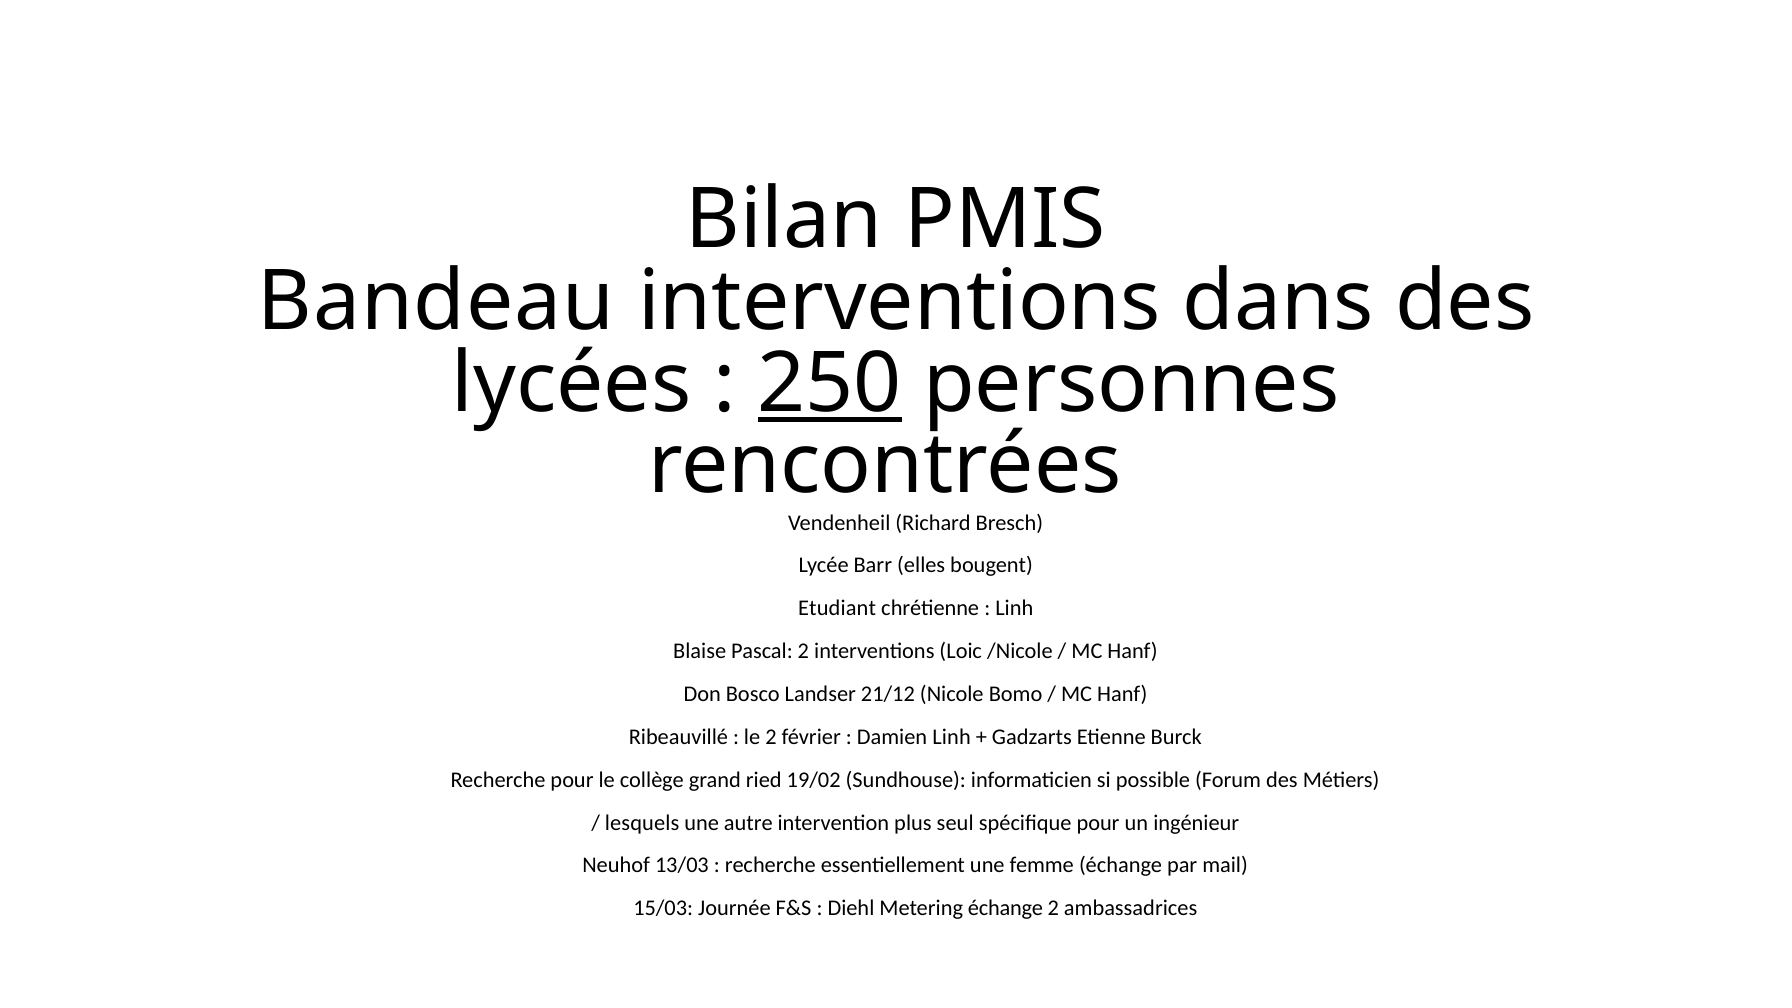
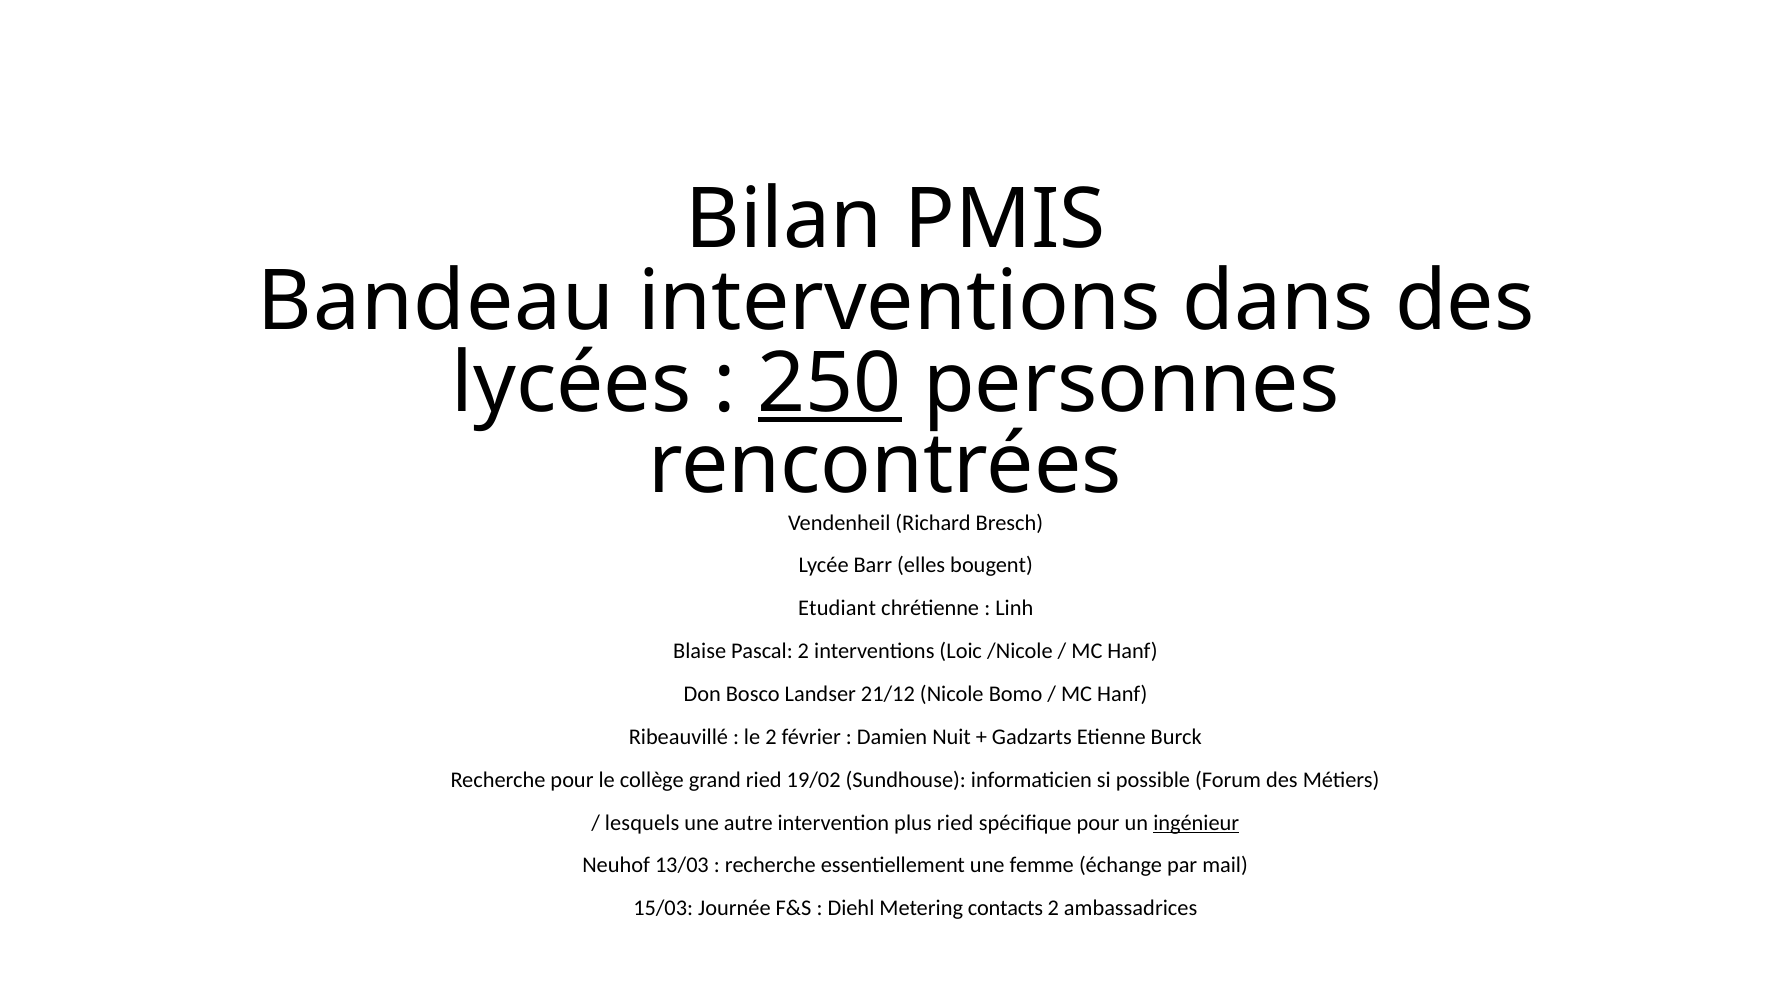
Damien Linh: Linh -> Nuit (952, 737)
plus seul: seul -> ried (955, 823)
ingénieur underline: none -> present (1196, 823)
Metering échange: échange -> contacts (1005, 908)
